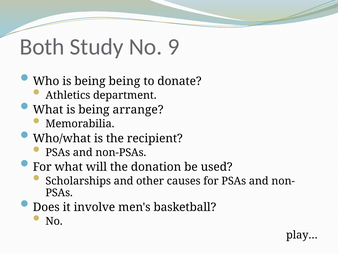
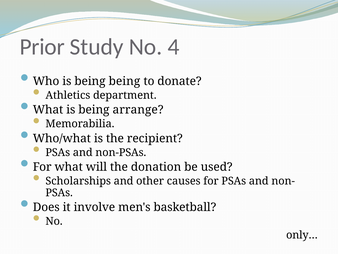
Both: Both -> Prior (42, 47)
9: 9 -> 4 (174, 47)
play…: play… -> only… (302, 235)
